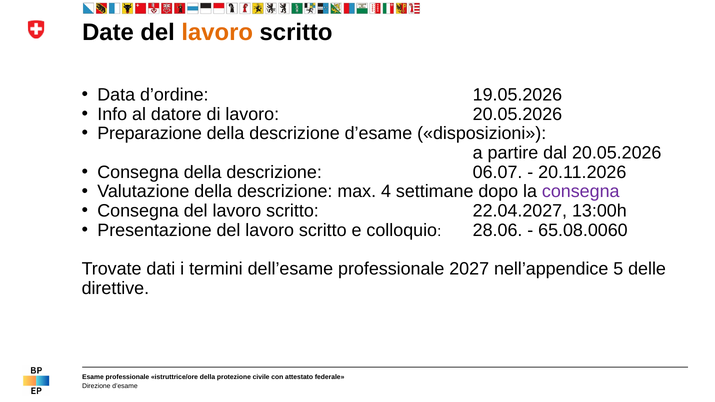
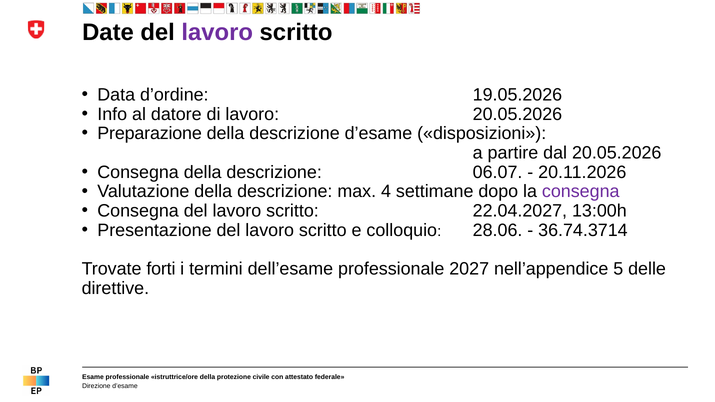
lavoro colour: orange -> purple (217, 32)
65.08.0060: 65.08.0060 -> 36.74.3714 (583, 230)
dati: dati -> forti (161, 269)
